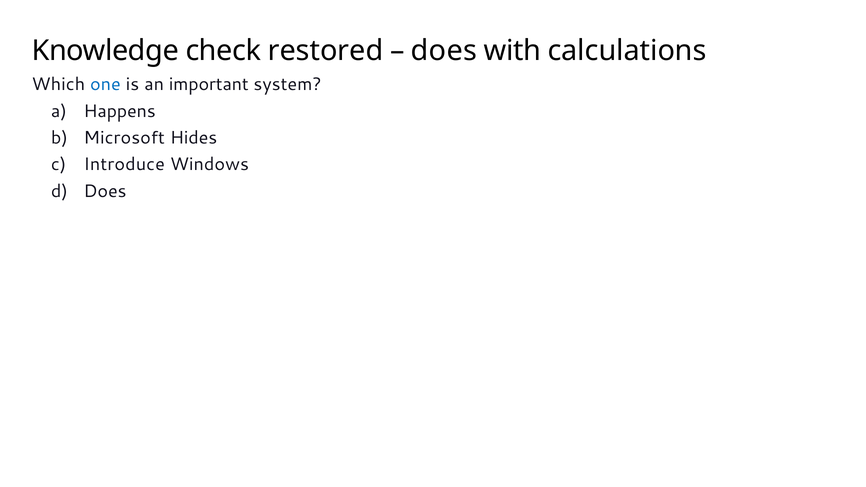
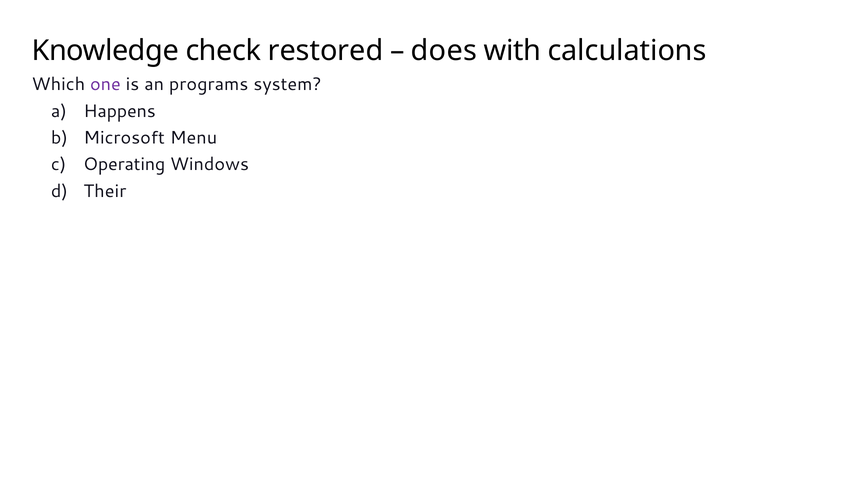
one colour: blue -> purple (105, 84)
important: important -> programs (209, 84)
Hides: Hides -> Menu (193, 138)
Introduce: Introduce -> Operating (124, 164)
Does: Does -> Their (105, 191)
